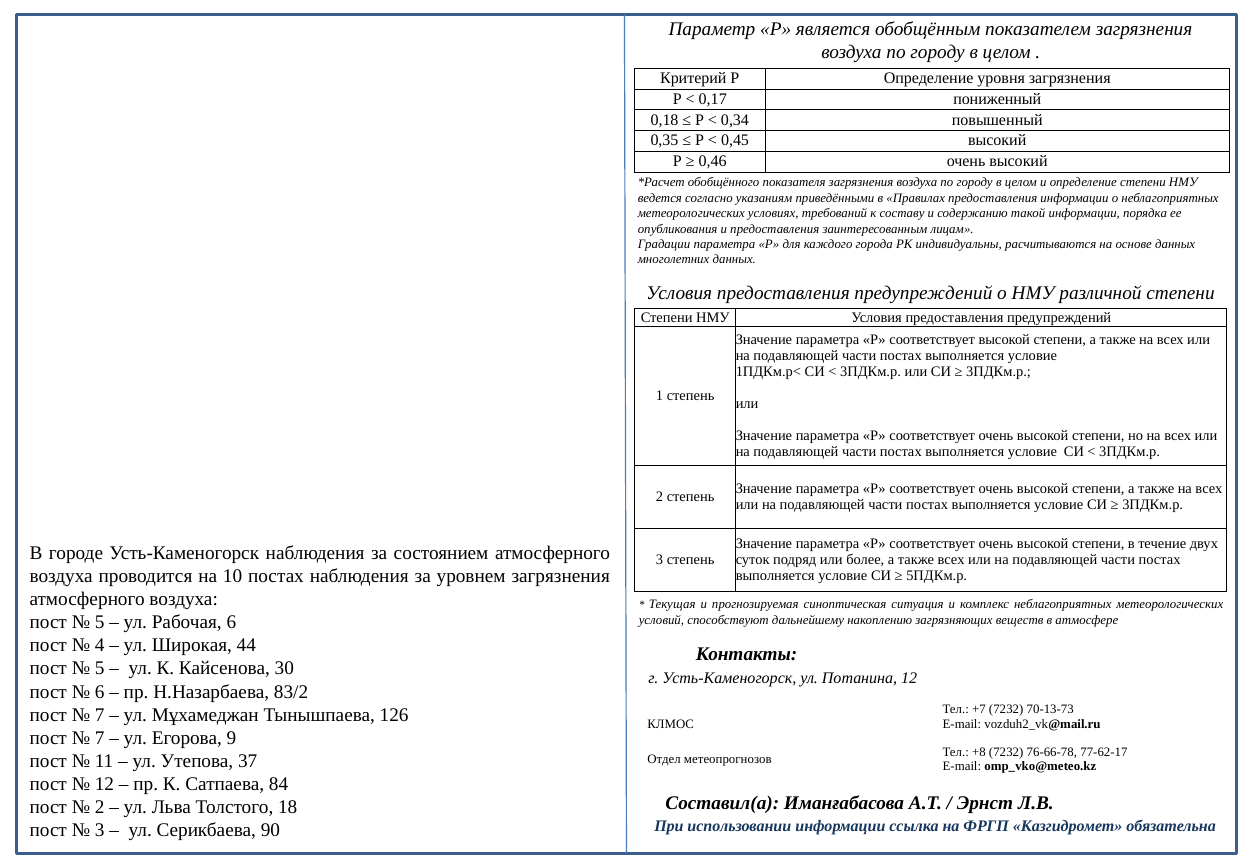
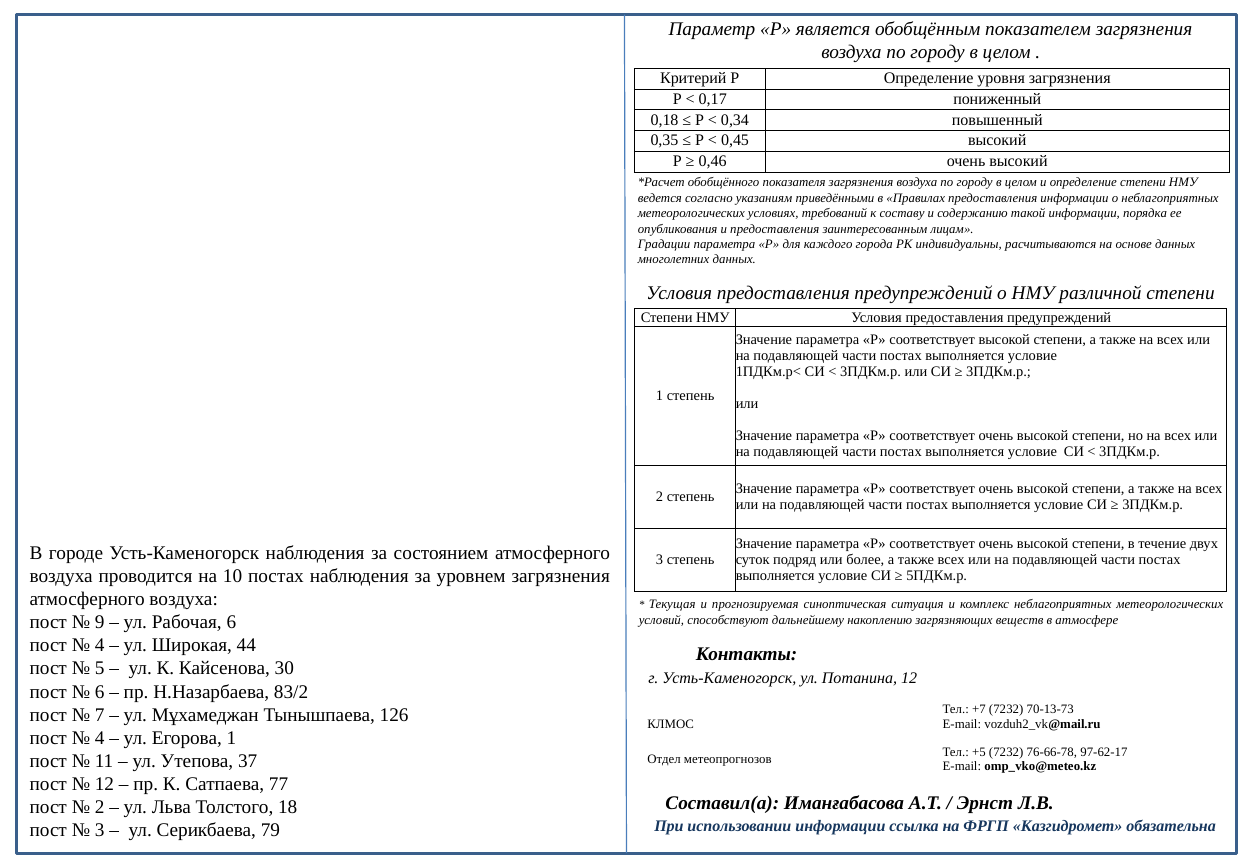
5: 5 -> 9 (100, 622)
7: 7 -> 4 (100, 738)
Егорова 9: 9 -> 1 (232, 738)
+8: +8 -> +5 (979, 752)
77-62-17: 77-62-17 -> 97-62-17 (1104, 752)
84: 84 -> 77 (279, 784)
90: 90 -> 79 (270, 830)
